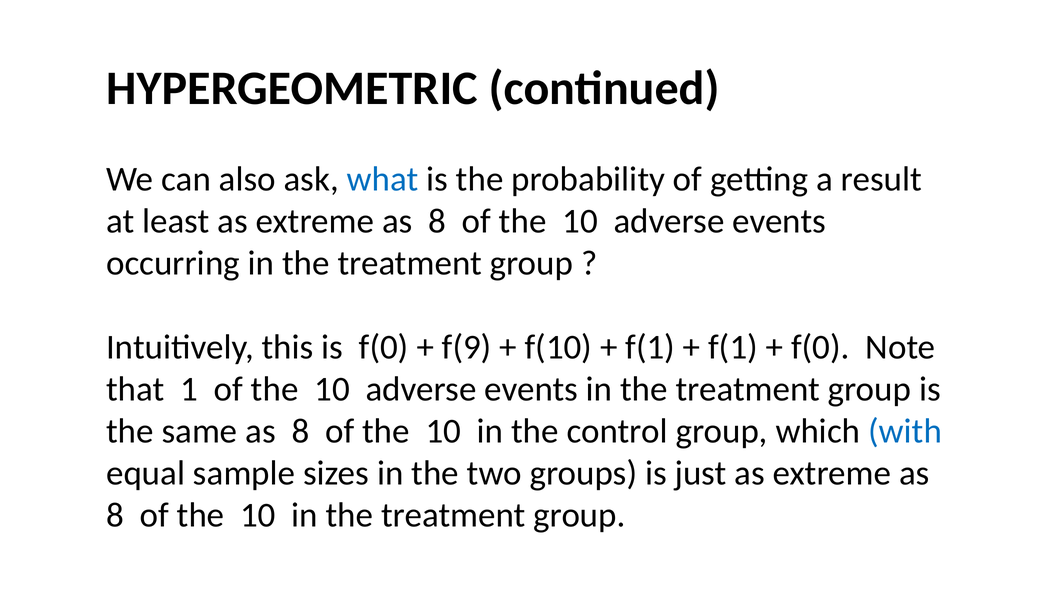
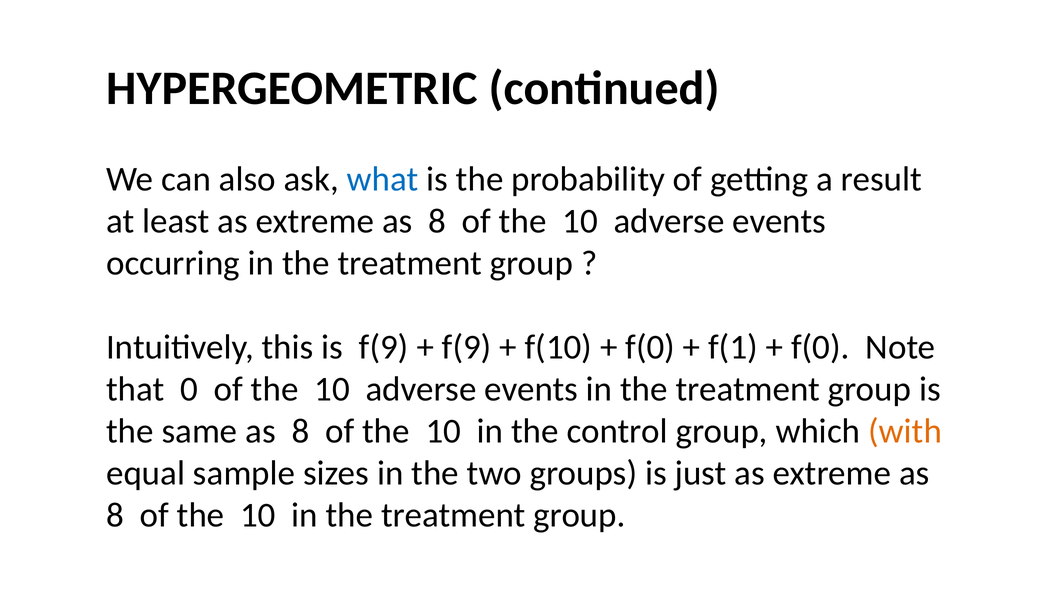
is f(0: f(0 -> f(9 (384, 348)
f(1: f(1 -> f(0 (650, 348)
1: 1 -> 0 (189, 390)
with colour: blue -> orange (905, 432)
